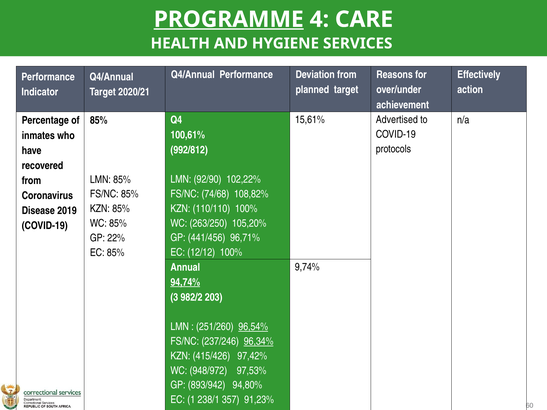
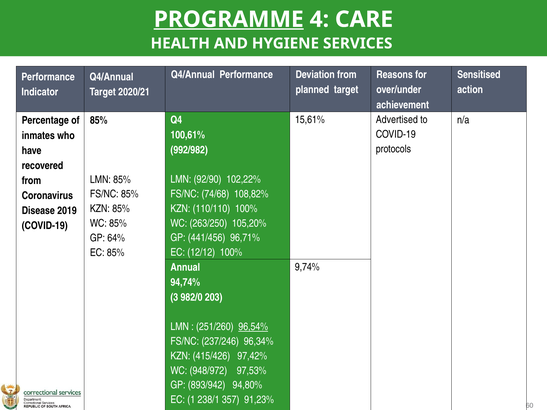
Effectively: Effectively -> Sensitised (479, 75)
992/812: 992/812 -> 992/982 (189, 150)
22%: 22% -> 64% (116, 238)
94,74% underline: present -> none (185, 282)
982/2: 982/2 -> 982/0 (191, 297)
96,34% underline: present -> none (259, 342)
